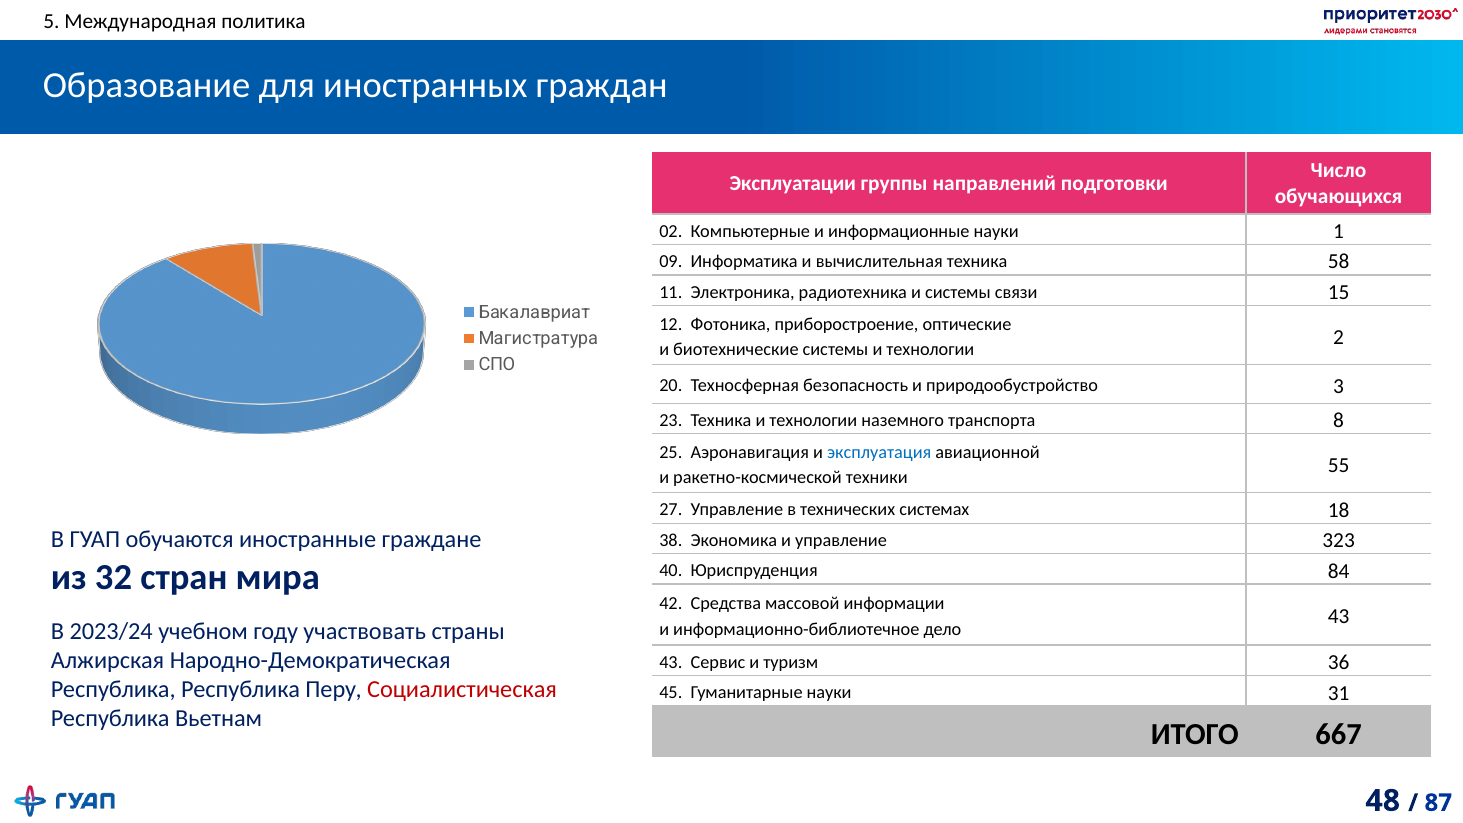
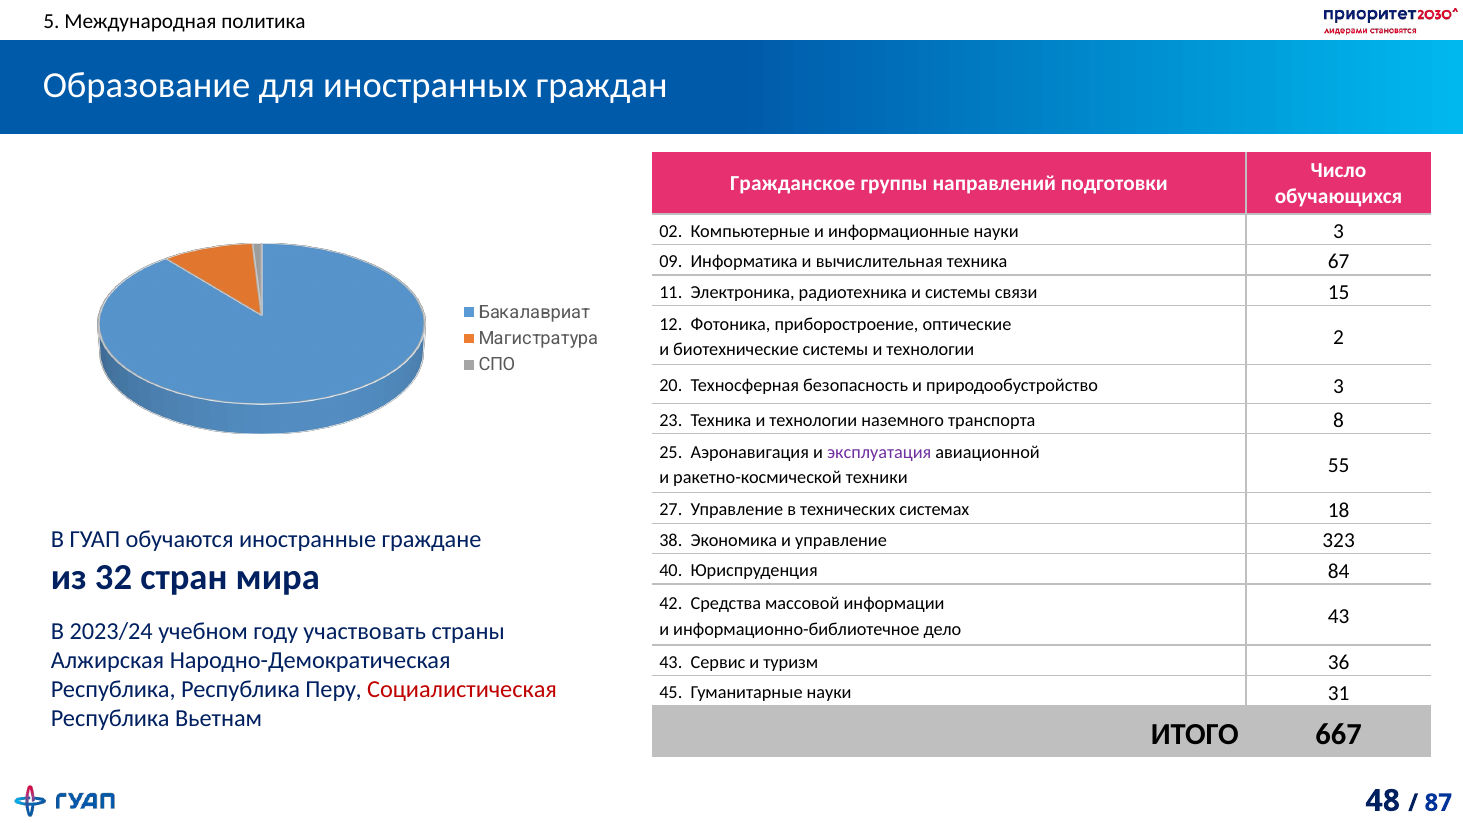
Эксплуатации: Эксплуатации -> Гражданское (793, 183)
науки 1: 1 -> 3 (1339, 231)
58: 58 -> 67 (1339, 262)
эксплуатация colour: blue -> purple (879, 452)
